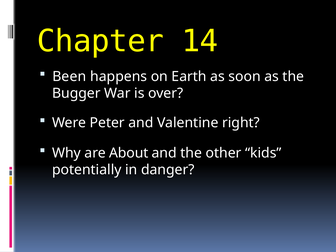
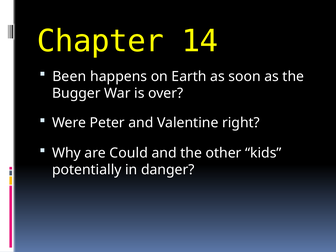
About: About -> Could (129, 153)
